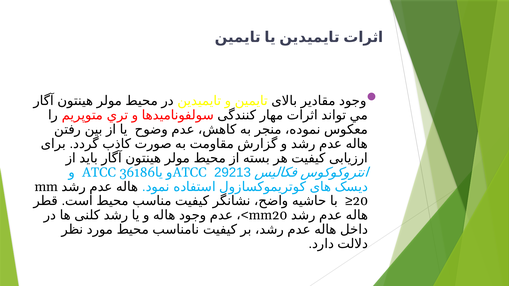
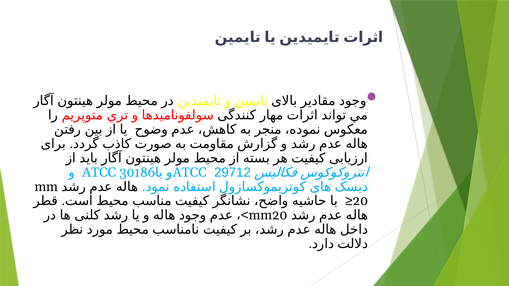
29213: 29213 -> 29712 (232, 173)
36186: 36186 -> 30186 (137, 173)
